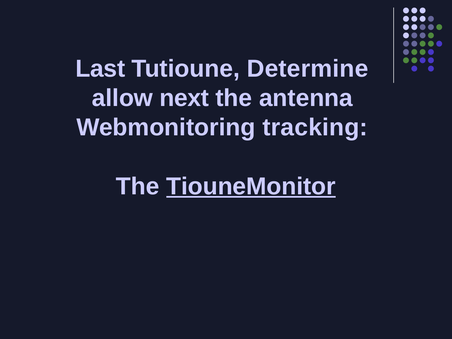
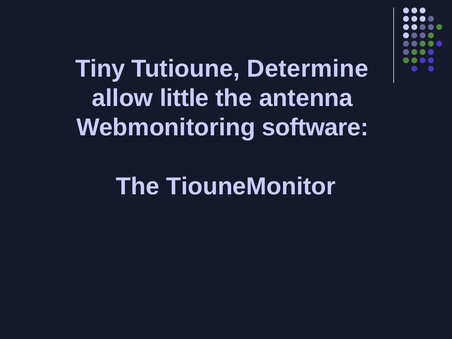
Last: Last -> Tiny (100, 69)
next: next -> little (184, 98)
tracking: tracking -> software (315, 128)
TiouneMonitor underline: present -> none (251, 186)
